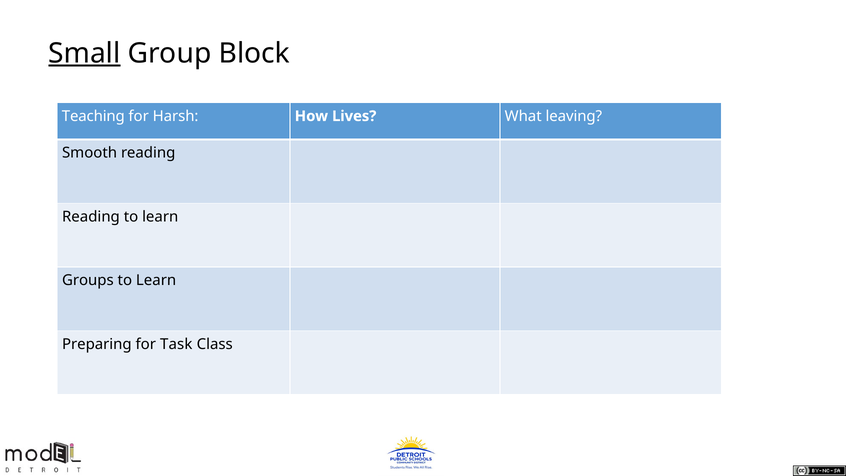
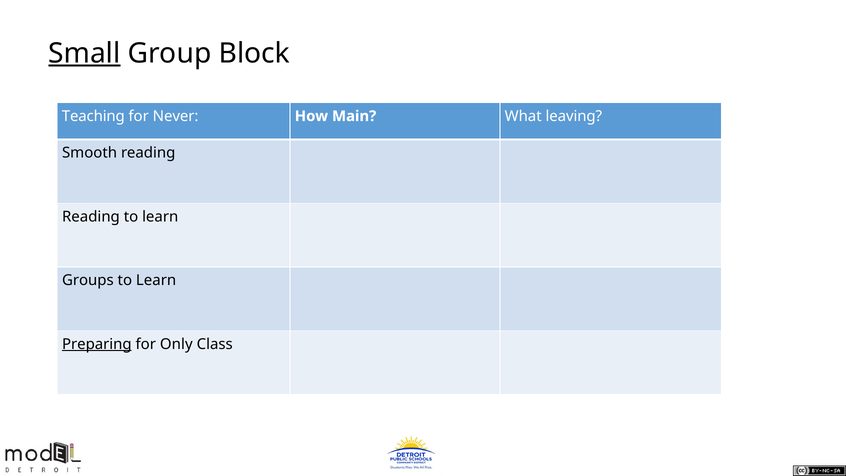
Harsh: Harsh -> Never (176, 116)
Lives: Lives -> Main (354, 116)
Preparing underline: none -> present (97, 344)
Task: Task -> Only (176, 344)
